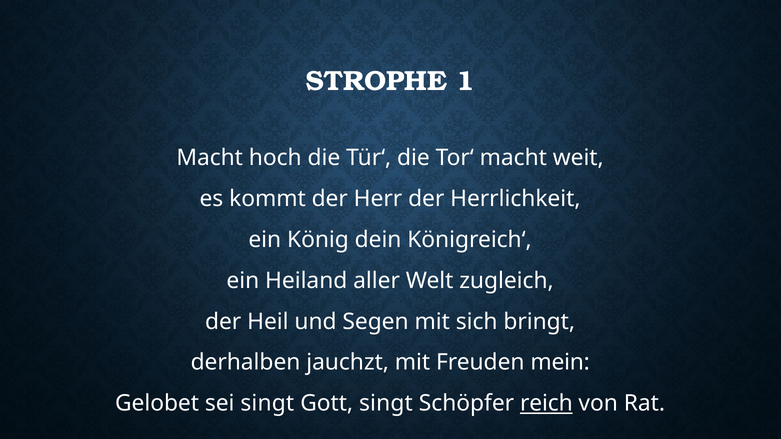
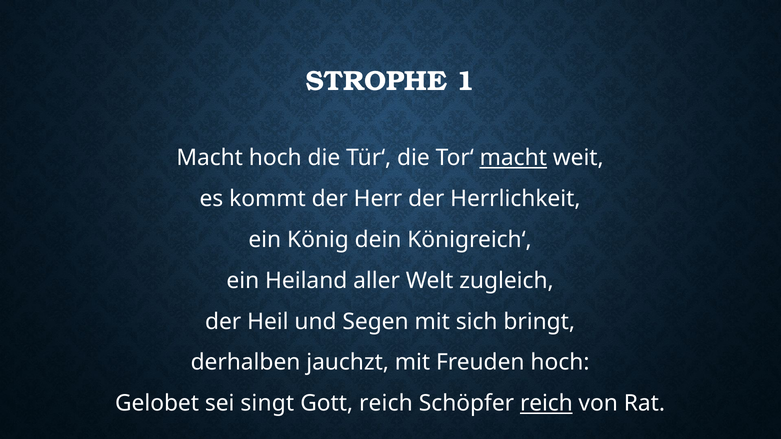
macht underline: none -> present (513, 158)
Freuden mein: mein -> hoch (560, 363)
Gott singt: singt -> reich (386, 404)
